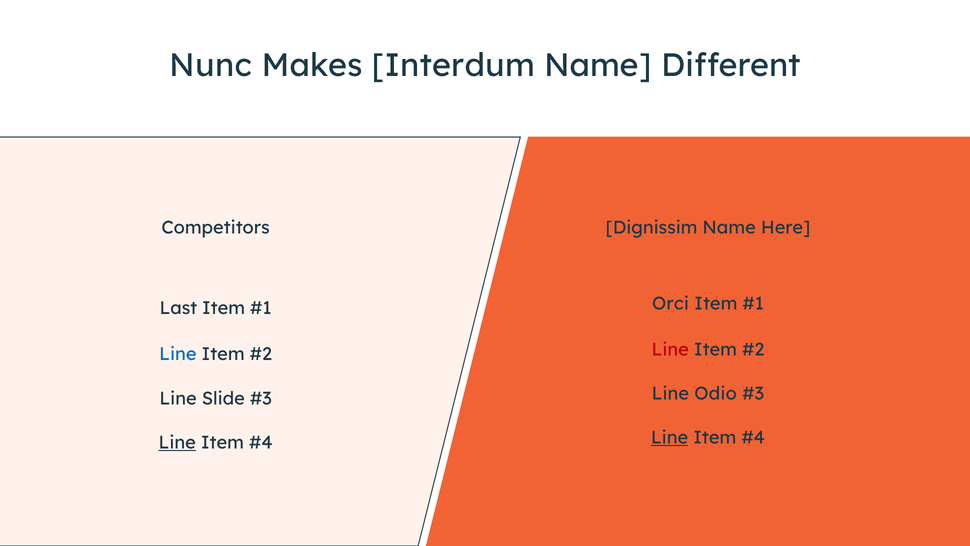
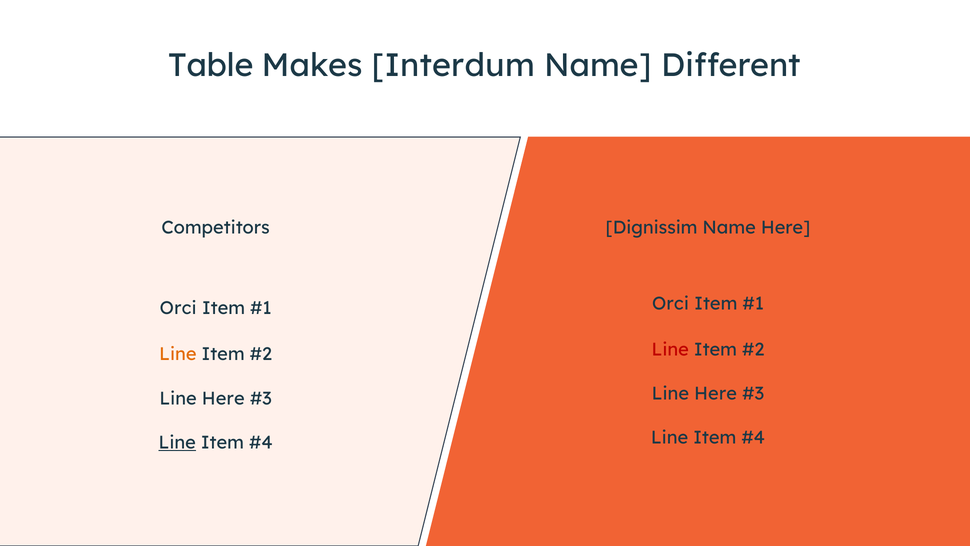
Nunc: Nunc -> Table (211, 66)
Last: Last -> Orci (178, 308)
Line colour: blue -> orange (178, 354)
Odio: Odio -> Here (716, 393)
Slide: Slide -> Here (223, 398)
Line underline: present -> none (670, 437)
